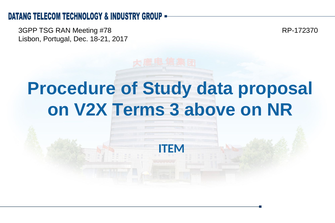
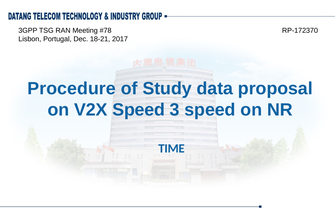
V2X Terms: Terms -> Speed (139, 110)
3 above: above -> speed (210, 110)
ITEM: ITEM -> TIME (172, 149)
